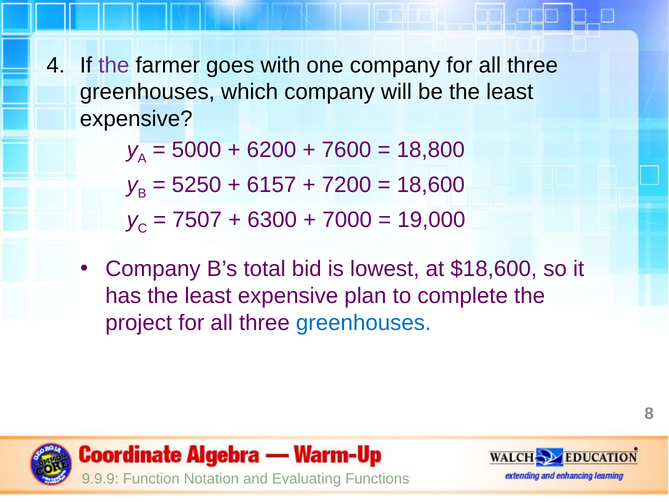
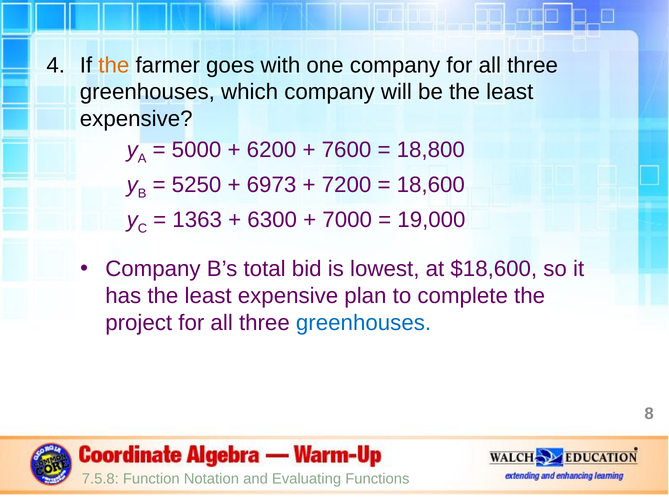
the colour: purple -> orange (114, 65)
6157: 6157 -> 6973 (272, 185)
7507: 7507 -> 1363 (197, 220)
9.9.9: 9.9.9 -> 7.5.8 (100, 479)
